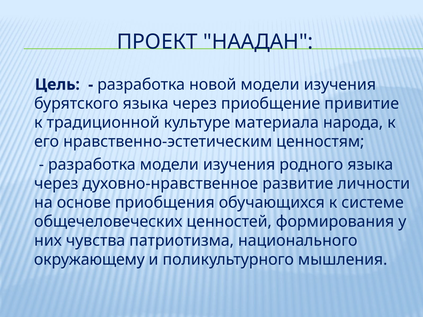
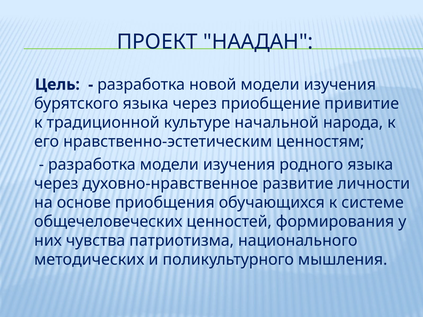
материала: материала -> начальной (277, 123)
окружающему: окружающему -> методических (89, 260)
